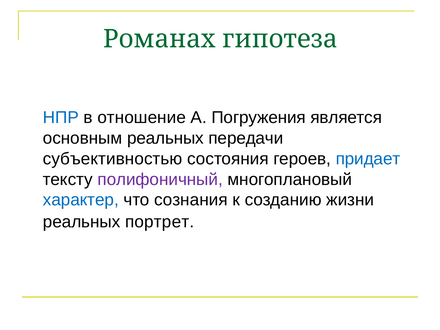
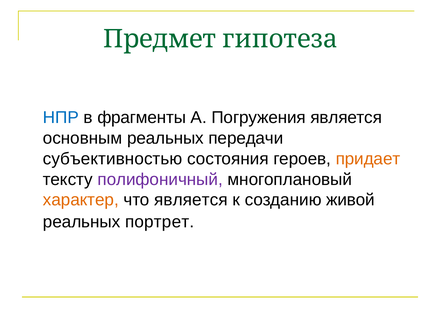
Романах: Романах -> Предмет (160, 39)
отношение: отношение -> фрагменты (142, 118)
придает colour: blue -> orange (368, 159)
характер colour: blue -> orange (81, 200)
что сознания: сознания -> является (191, 200)
жизни: жизни -> живой (350, 200)
